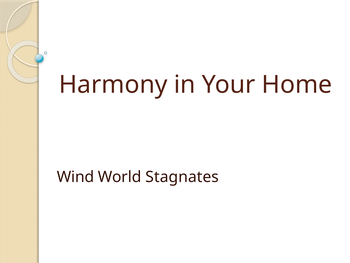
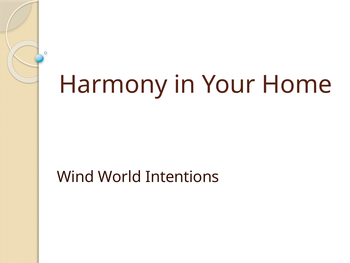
Stagnates: Stagnates -> Intentions (182, 177)
